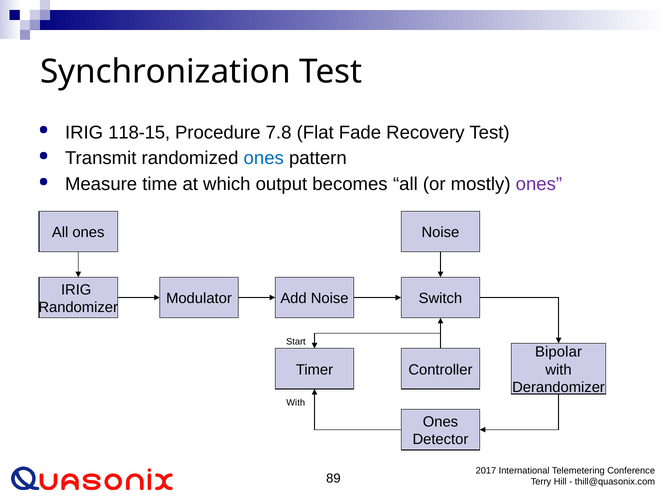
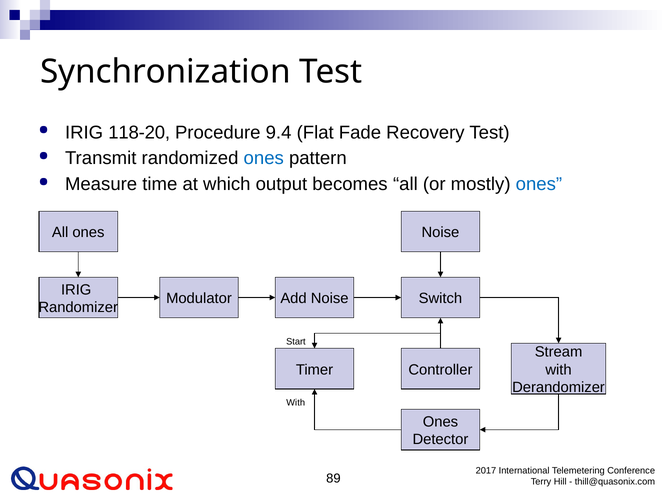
118-15: 118-15 -> 118-20 (139, 132)
7.8: 7.8 -> 9.4 (279, 132)
ones colour: purple -> blue (539, 184)
Bipolar: Bipolar -> Stream (559, 352)
